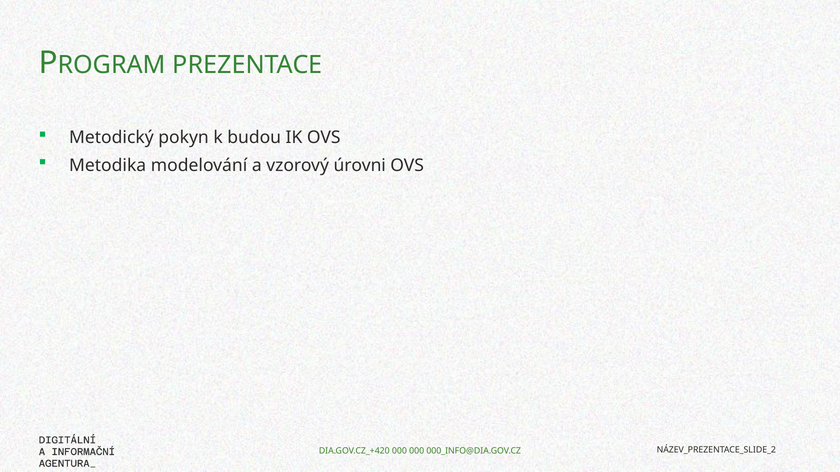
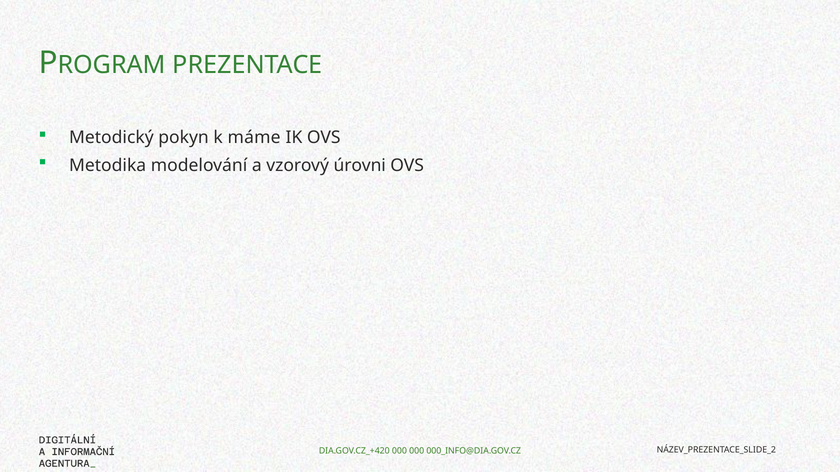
budou: budou -> máme (254, 138)
